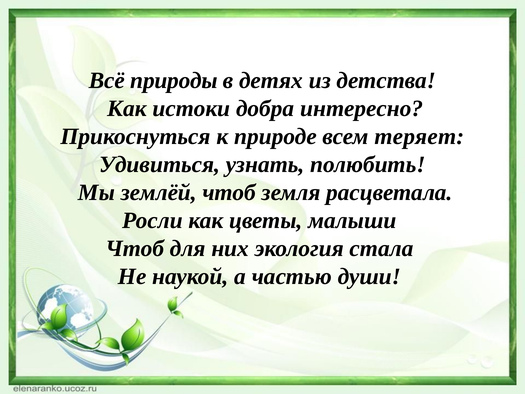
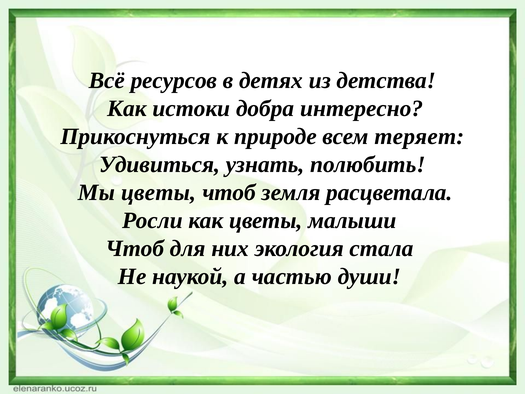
природы: природы -> ресурсов (174, 80)
Мы землёй: землёй -> цветы (159, 192)
